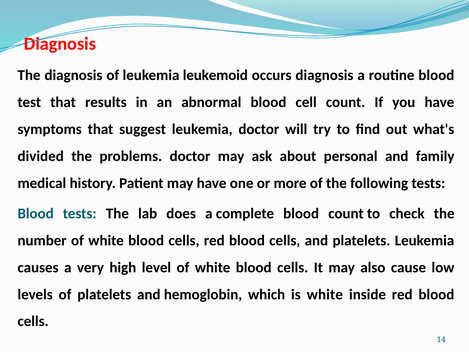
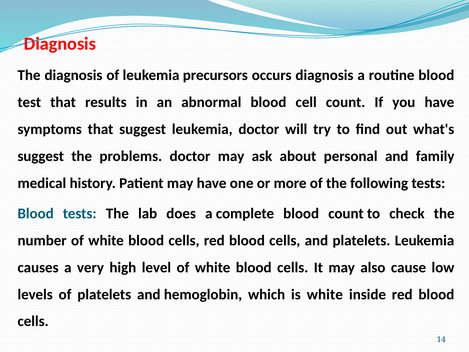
leukemoid: leukemoid -> precursors (215, 75)
divided: divided -> suggest (41, 156)
